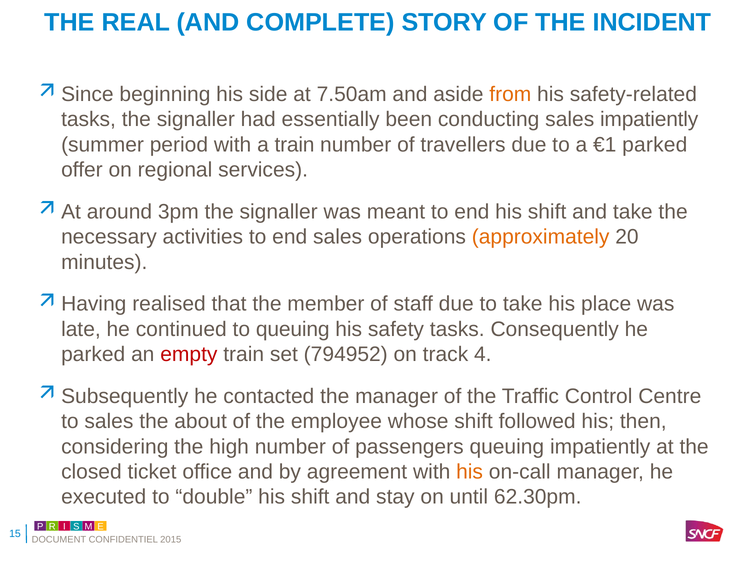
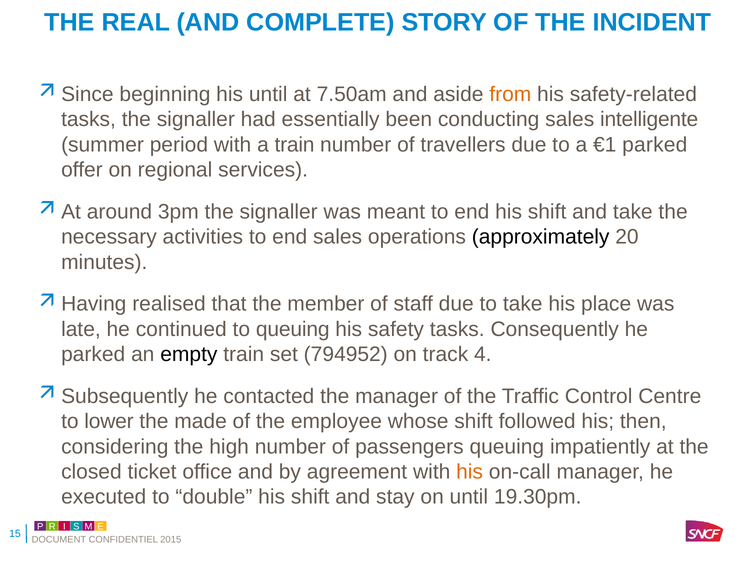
his side: side -> until (268, 94)
sales impatiently: impatiently -> intelligente (649, 120)
approximately colour: orange -> black (541, 237)
empty colour: red -> black (189, 354)
to sales: sales -> lower (109, 422)
about: about -> made (201, 422)
62.30pm: 62.30pm -> 19.30pm (538, 497)
